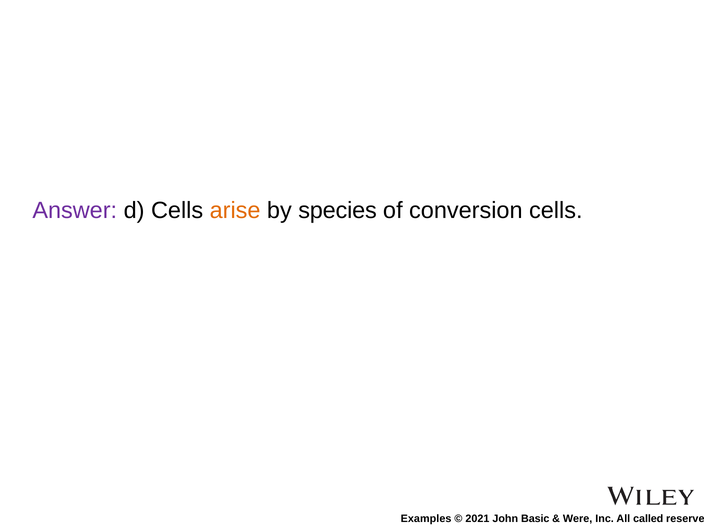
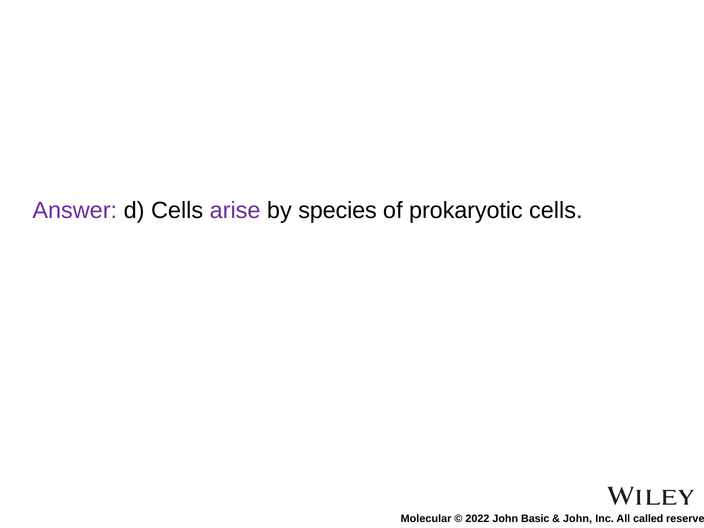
arise colour: orange -> purple (235, 211)
conversion: conversion -> prokaryotic (466, 211)
Examples: Examples -> Molecular (426, 519)
2021: 2021 -> 2022 (477, 519)
Were: Were -> John (578, 519)
